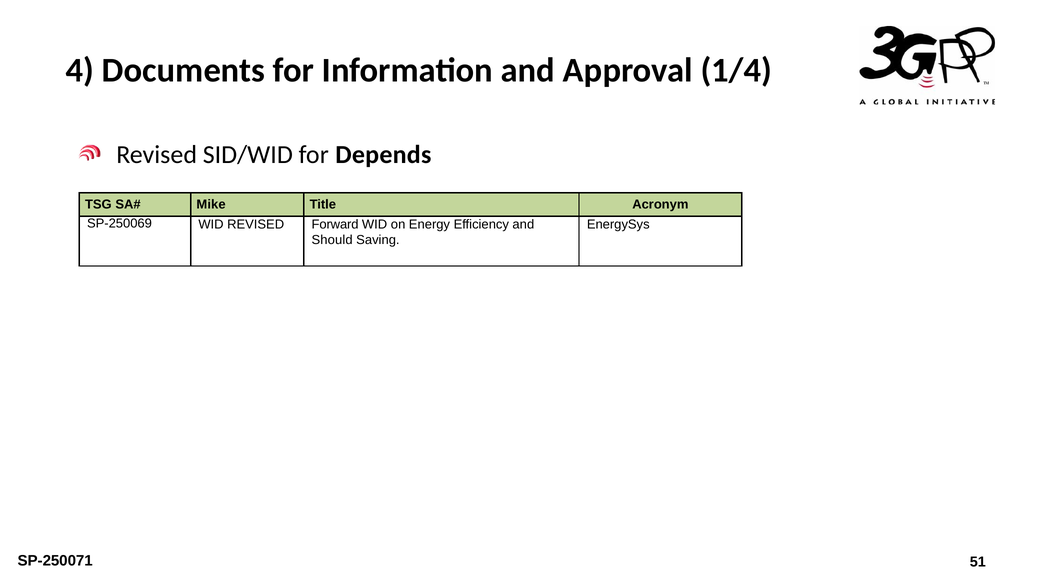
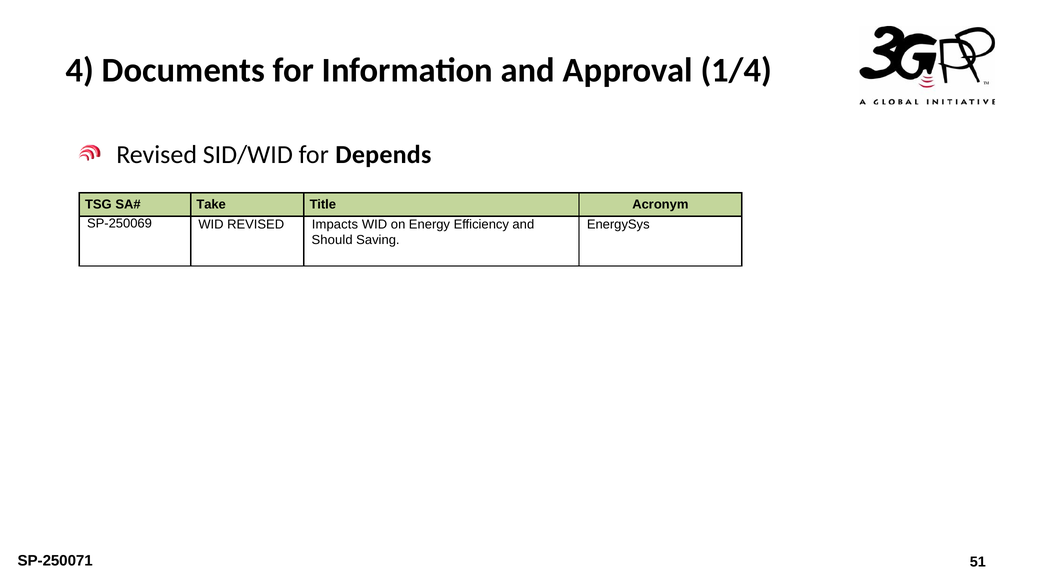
Mike: Mike -> Take (211, 205)
Forward: Forward -> Impacts (335, 225)
